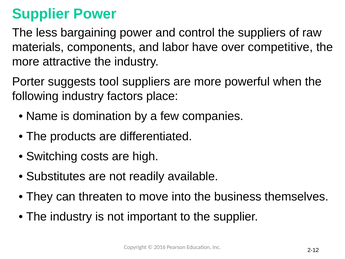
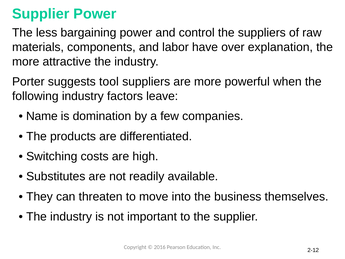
competitive: competitive -> explanation (280, 47)
place: place -> leave (162, 96)
